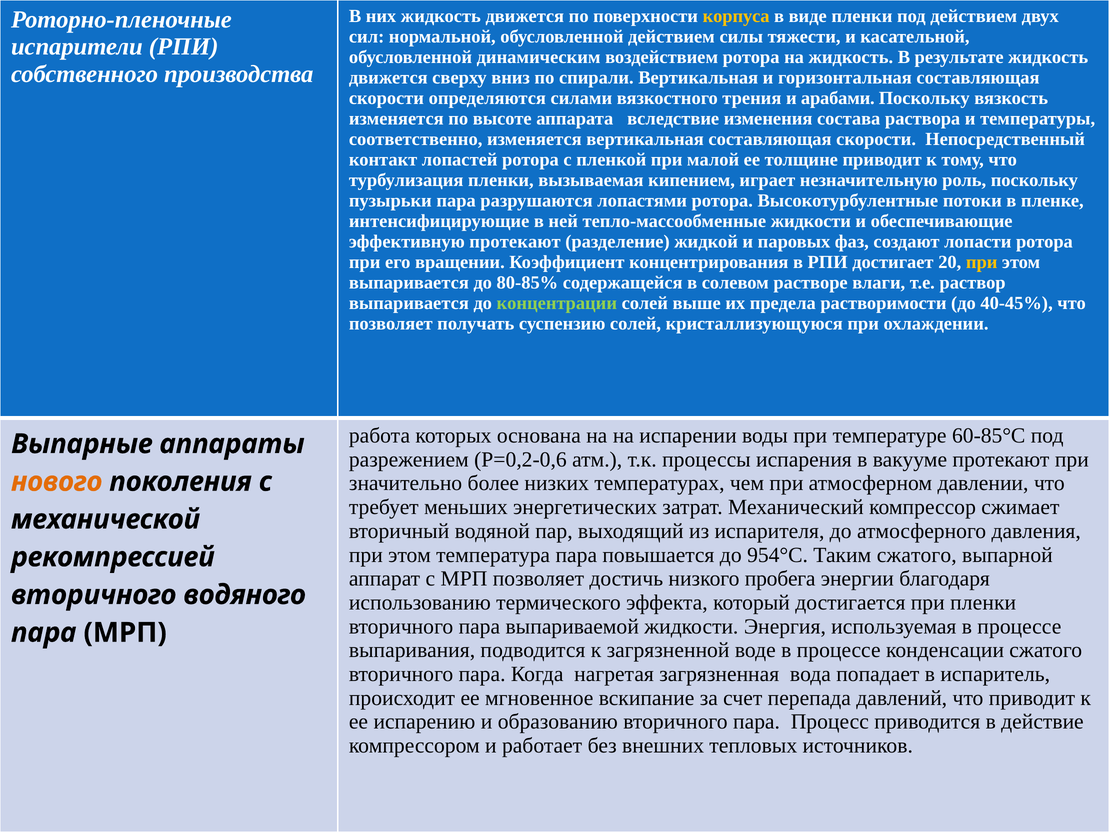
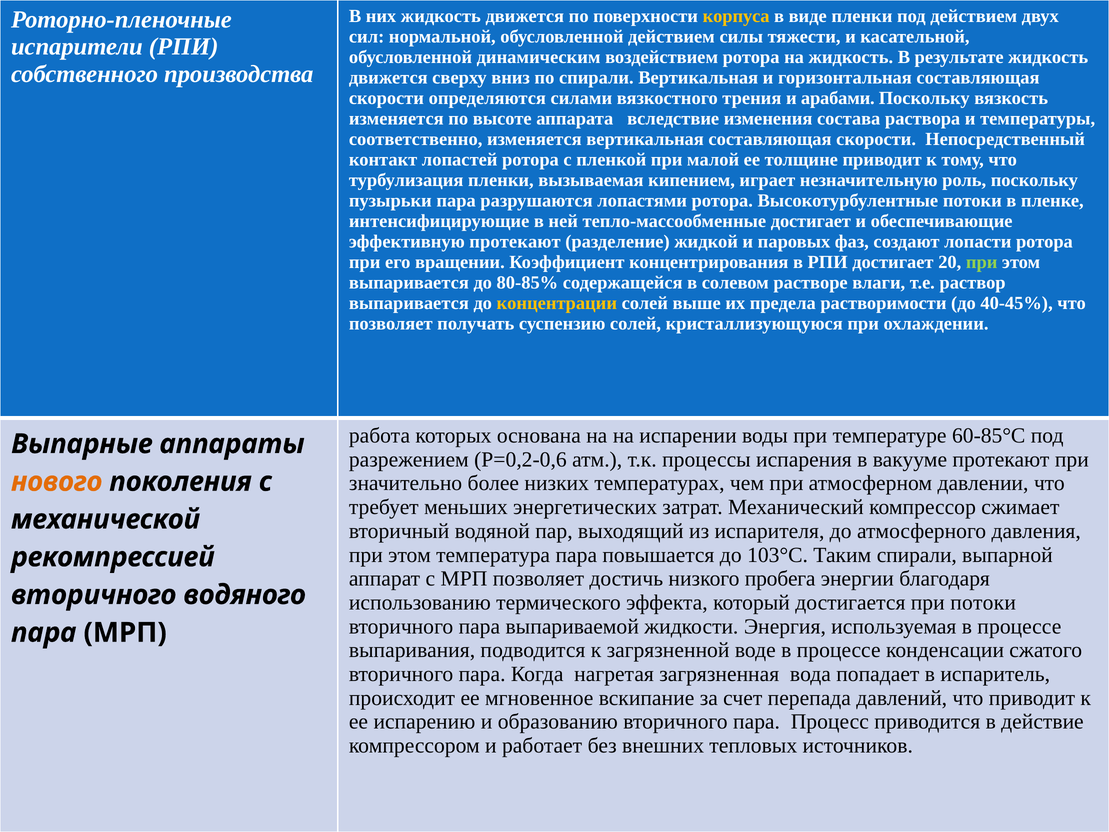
тепло-массообменные жидкости: жидкости -> достигает (811, 221)
при colour: yellow -> light green (982, 262)
концентрации colour: light green -> yellow (557, 303)
954°С: 954°С -> 103°С (778, 555)
Таким сжатого: сжатого -> спирали (917, 555)
при пленки: пленки -> потоки (983, 602)
